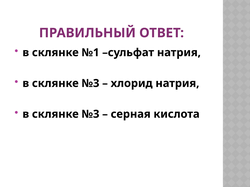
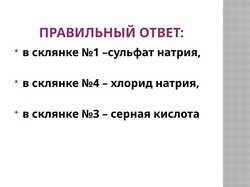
№3: №3 -> №4 (90, 84)
